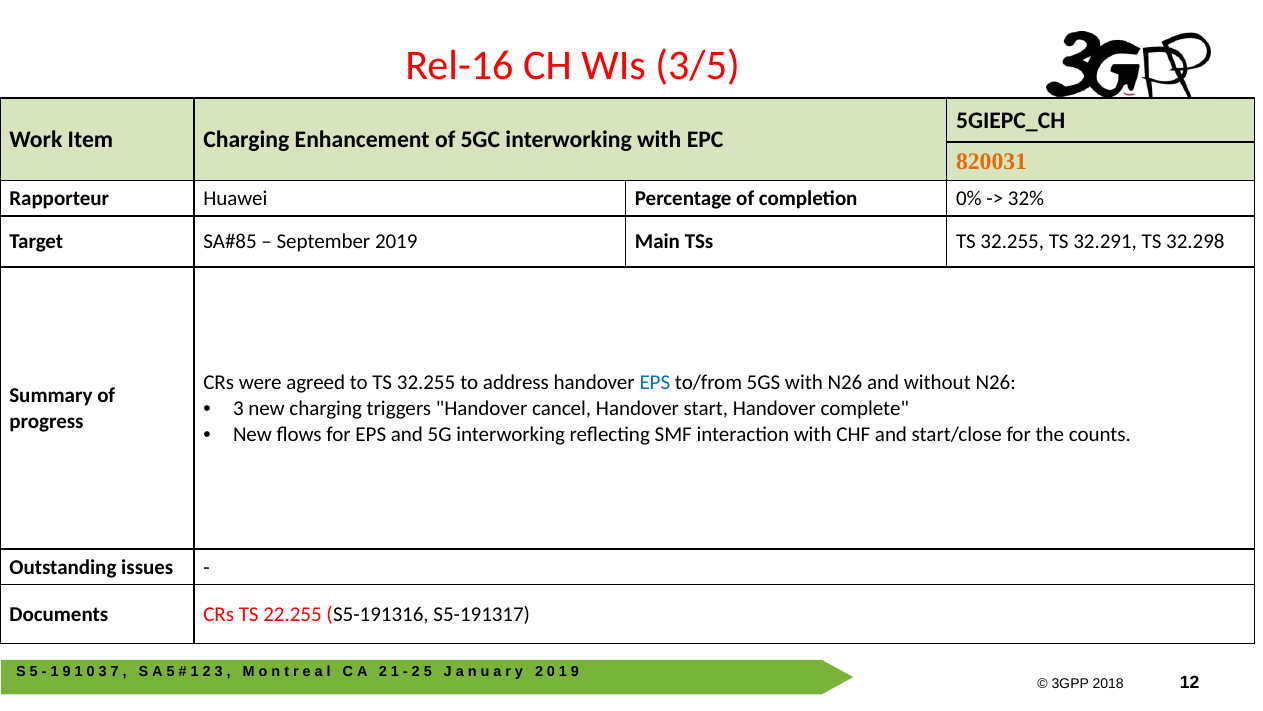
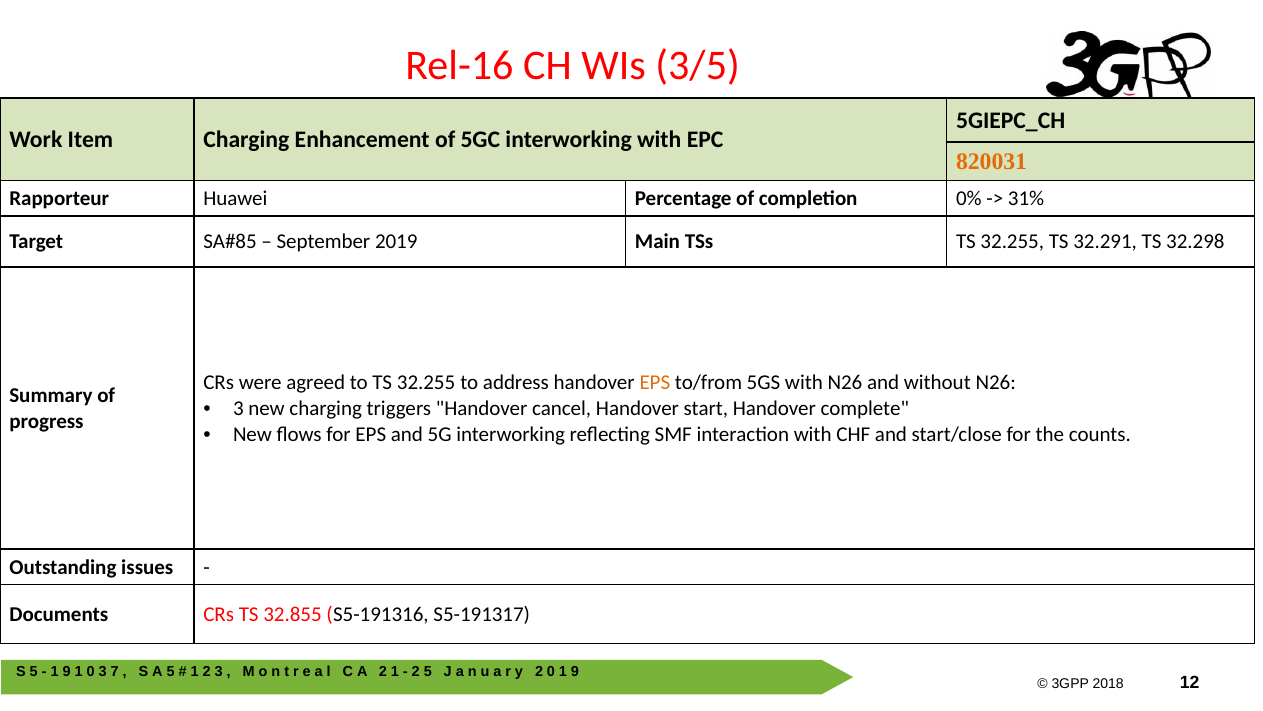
32%: 32% -> 31% (1026, 198)
EPS colour: blue -> orange (655, 382)
22.255: 22.255 -> 32.855 (293, 614)
